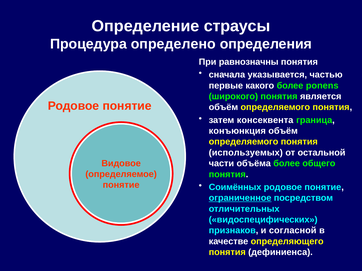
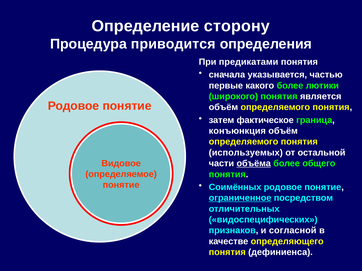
страусы: страусы -> сторону (237, 26)
определено: определено -> приводится (173, 44)
равнозначны: равнозначны -> предикатами (249, 62)
ponens: ponens -> лютики (322, 86)
консеквента: консеквента -> фактическое (265, 120)
объёма underline: none -> present (254, 164)
